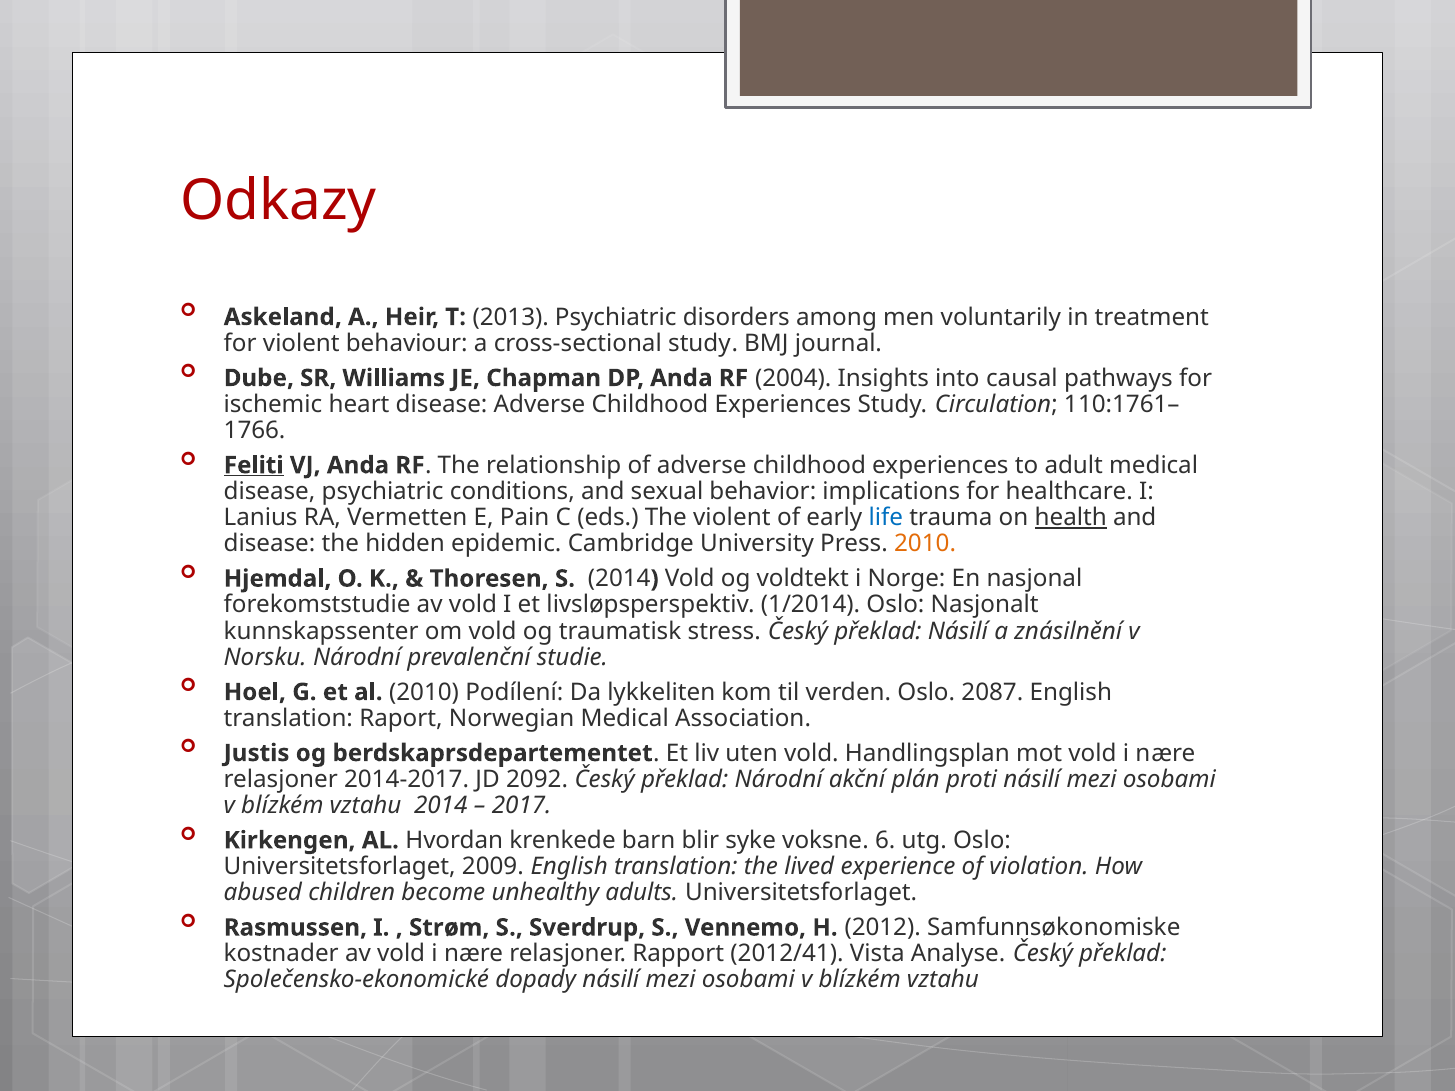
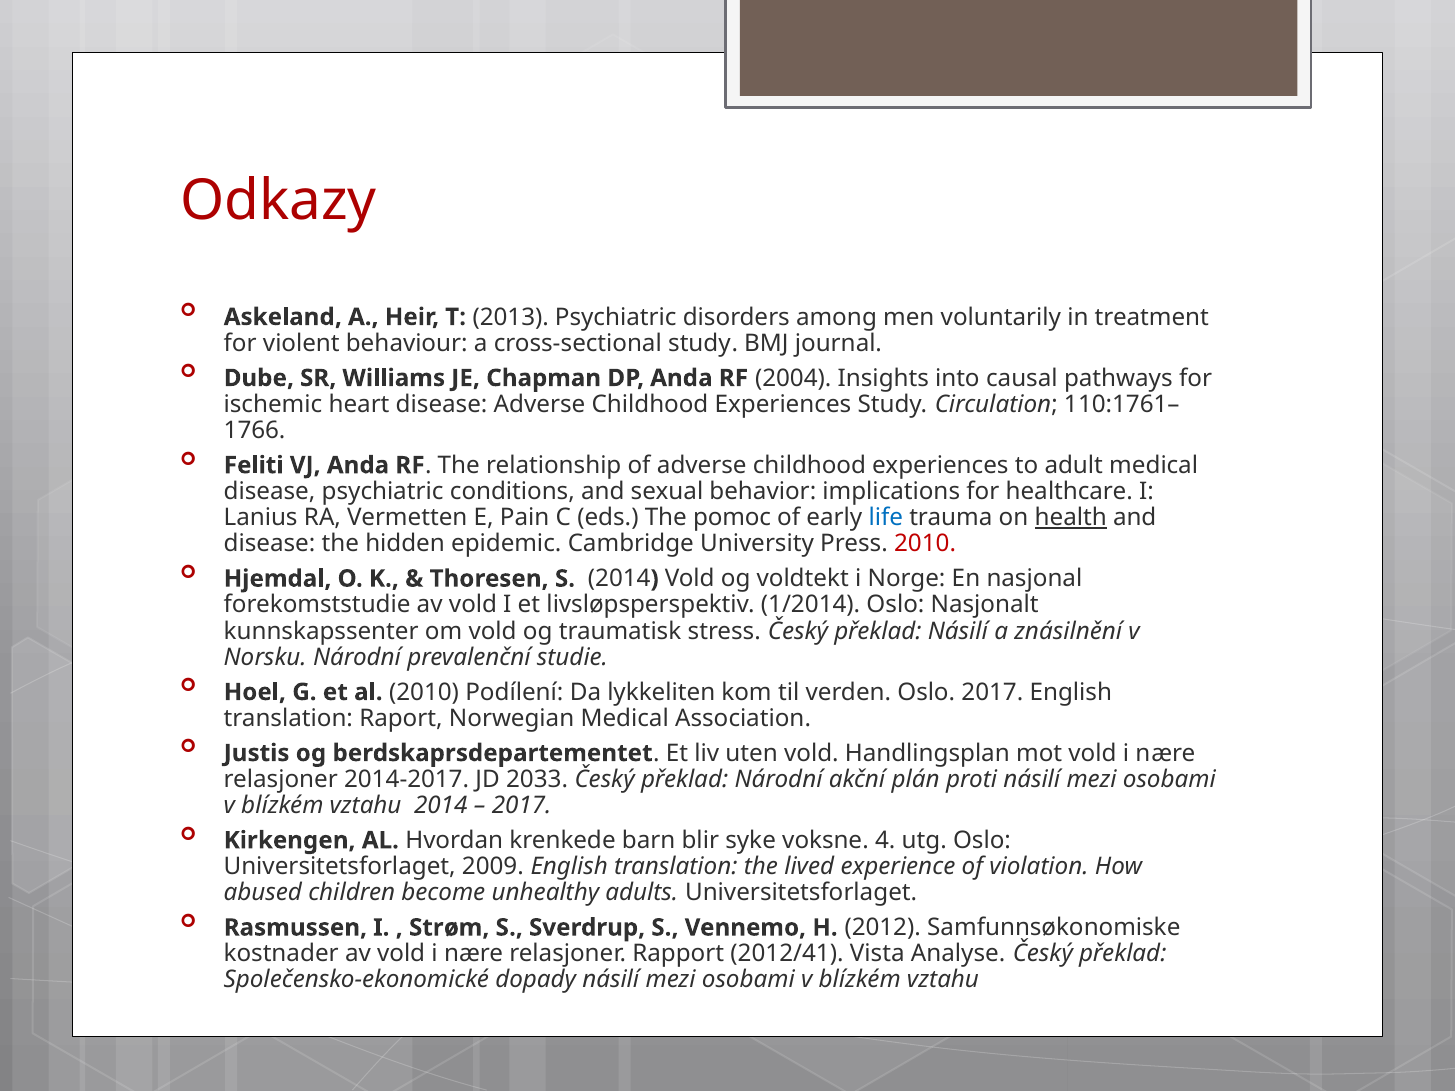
Feliti underline: present -> none (254, 465)
The violent: violent -> pomoc (732, 518)
2010 colour: orange -> red (925, 544)
Oslo 2087: 2087 -> 2017 (992, 692)
2092: 2092 -> 2033 (537, 779)
6: 6 -> 4 (885, 841)
